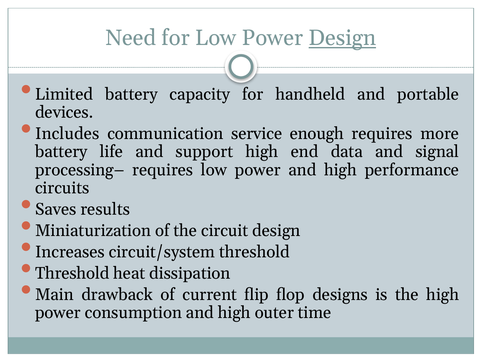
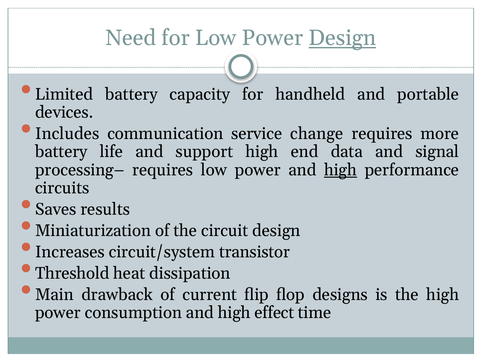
enough: enough -> change (317, 133)
high underline: none -> present (340, 170)
circuit/system threshold: threshold -> transistor (255, 252)
outer: outer -> effect (274, 312)
